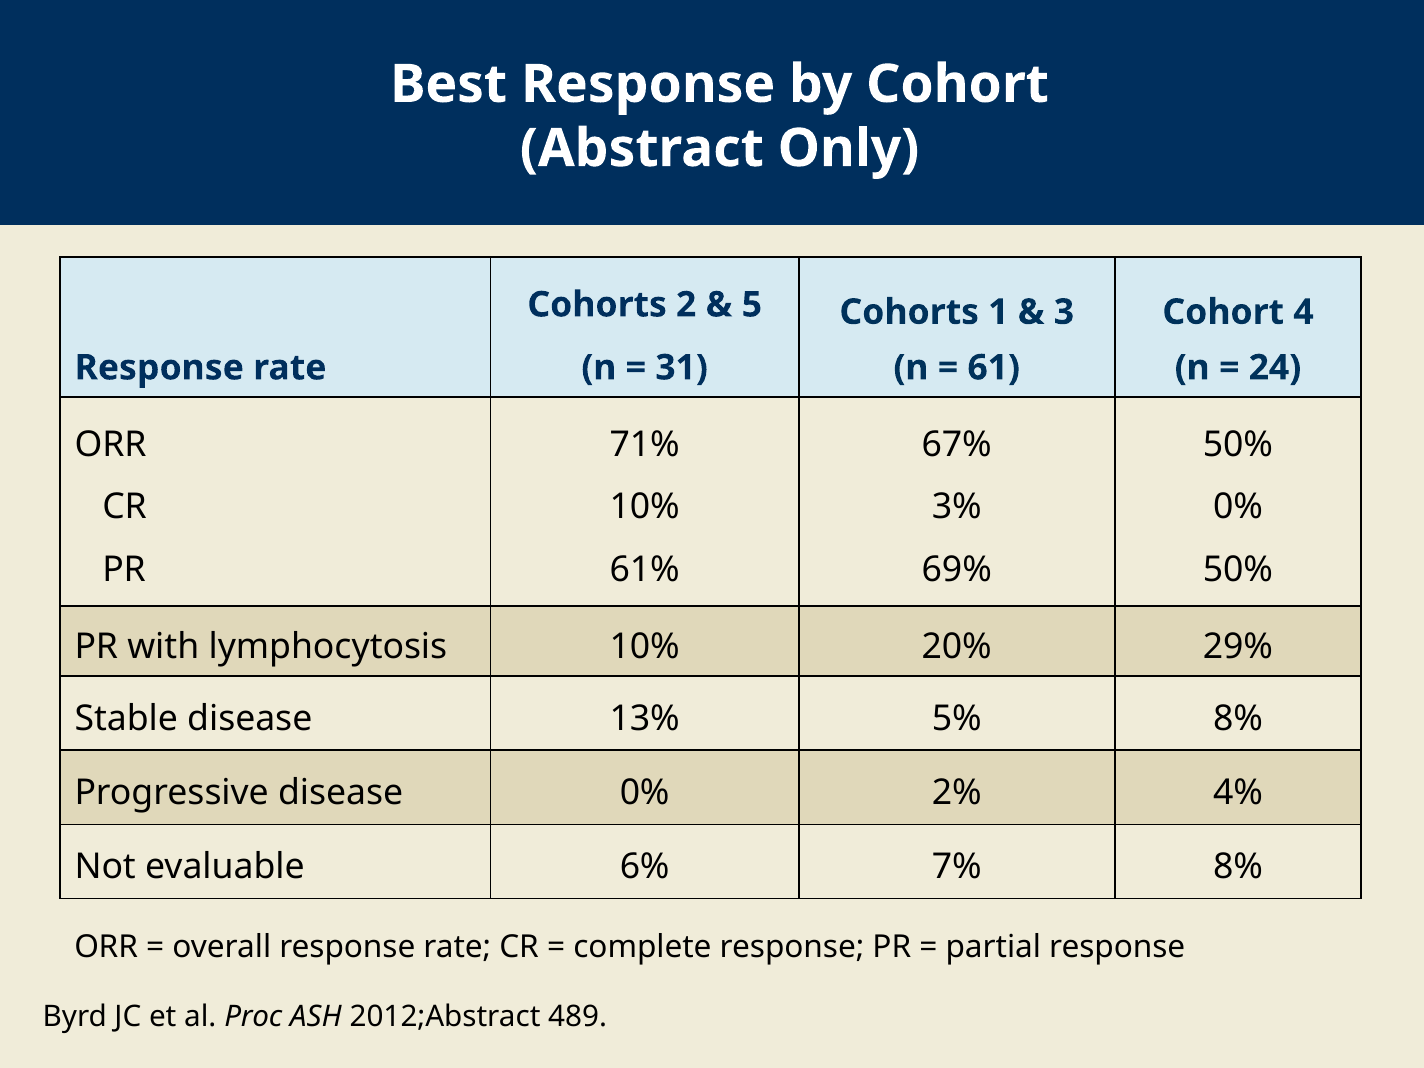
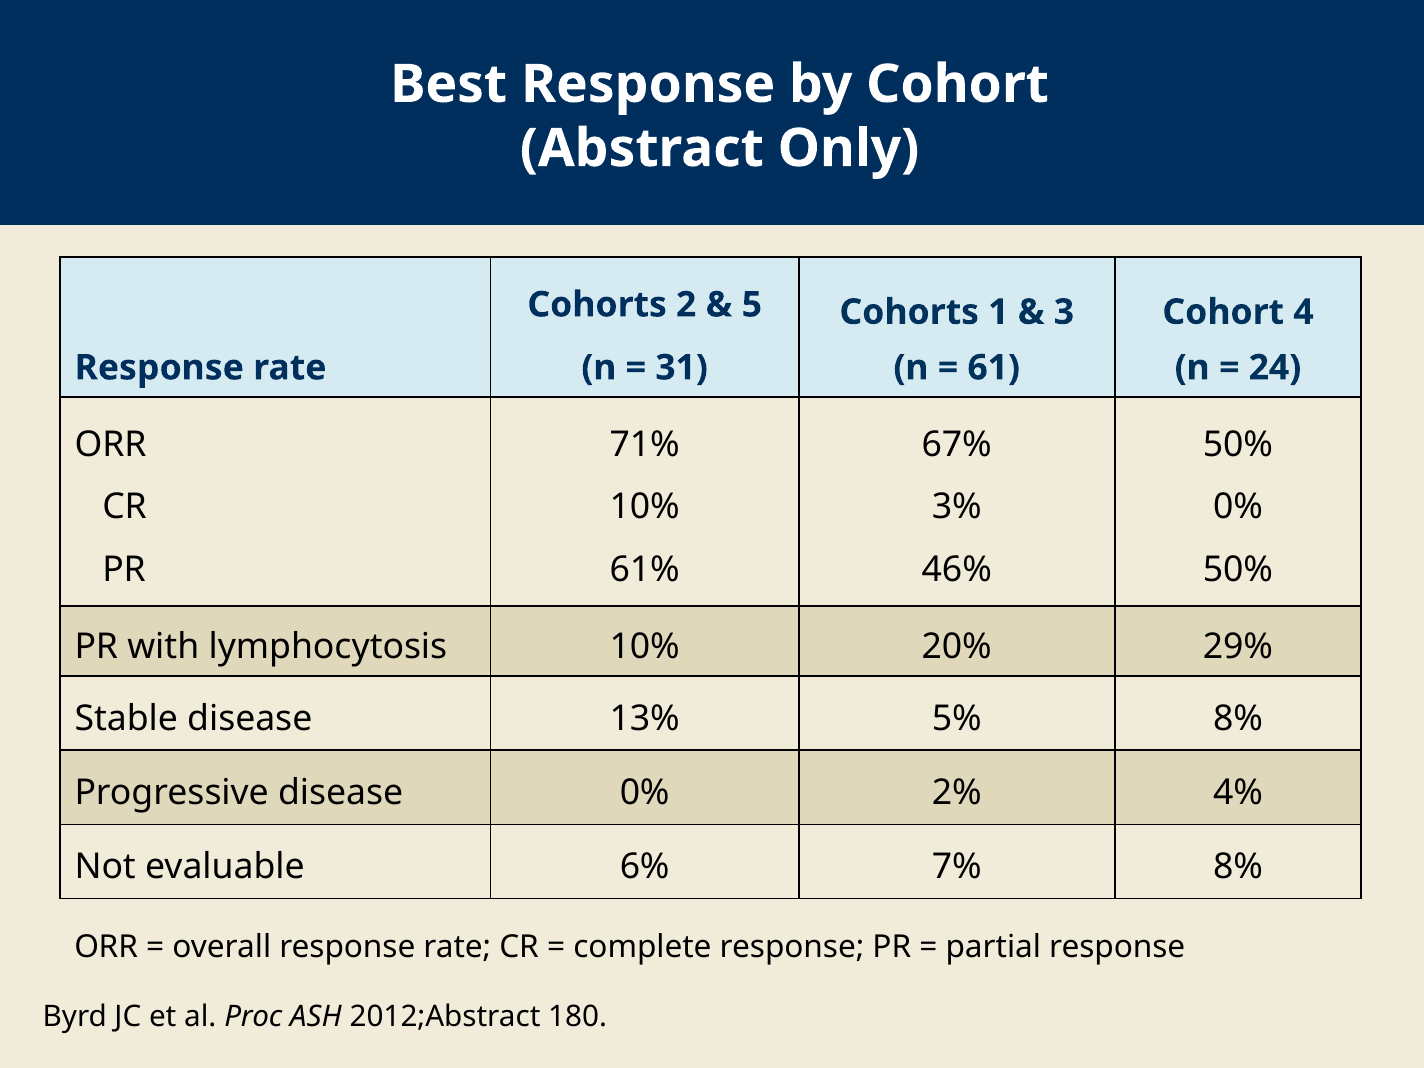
69%: 69% -> 46% (957, 570)
489: 489 -> 180 (578, 1017)
